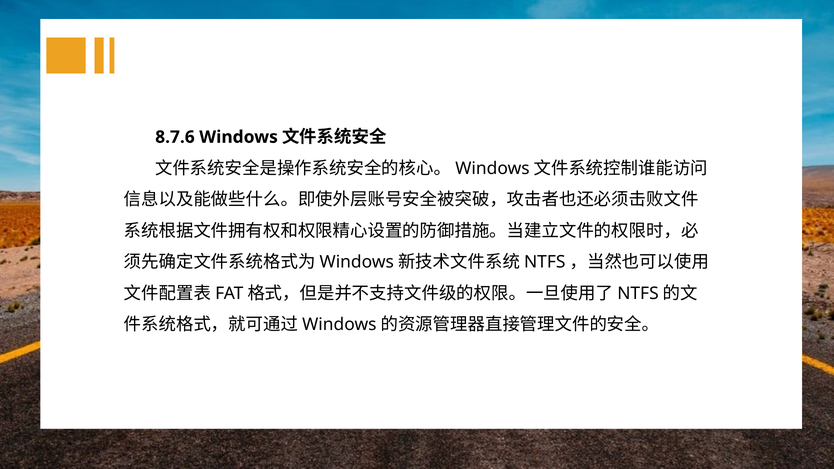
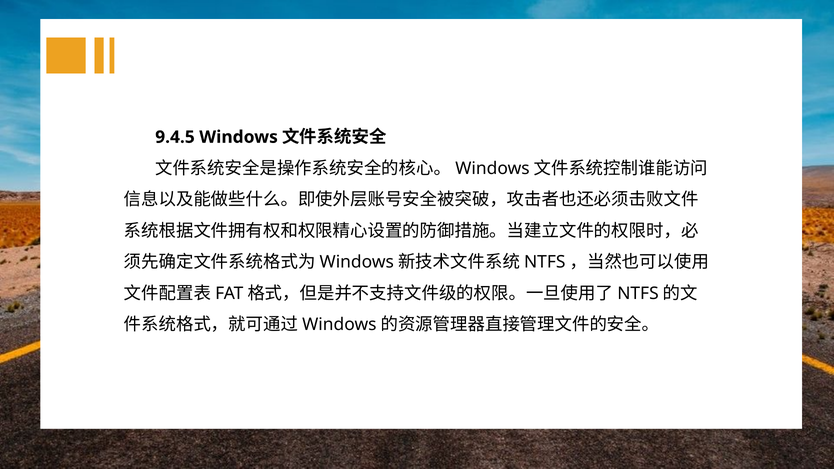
8.7.6: 8.7.6 -> 9.4.5 (175, 137)
